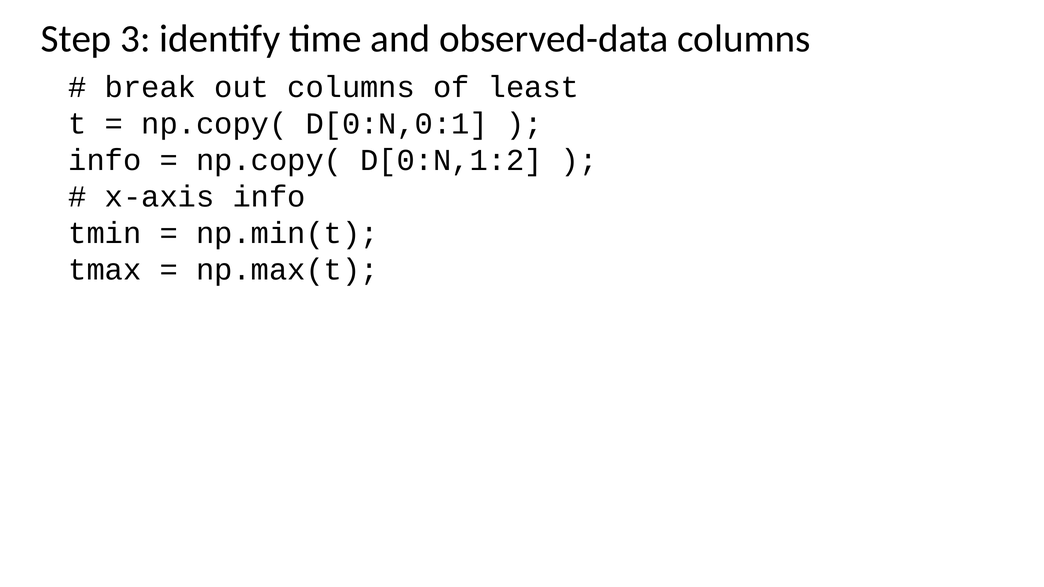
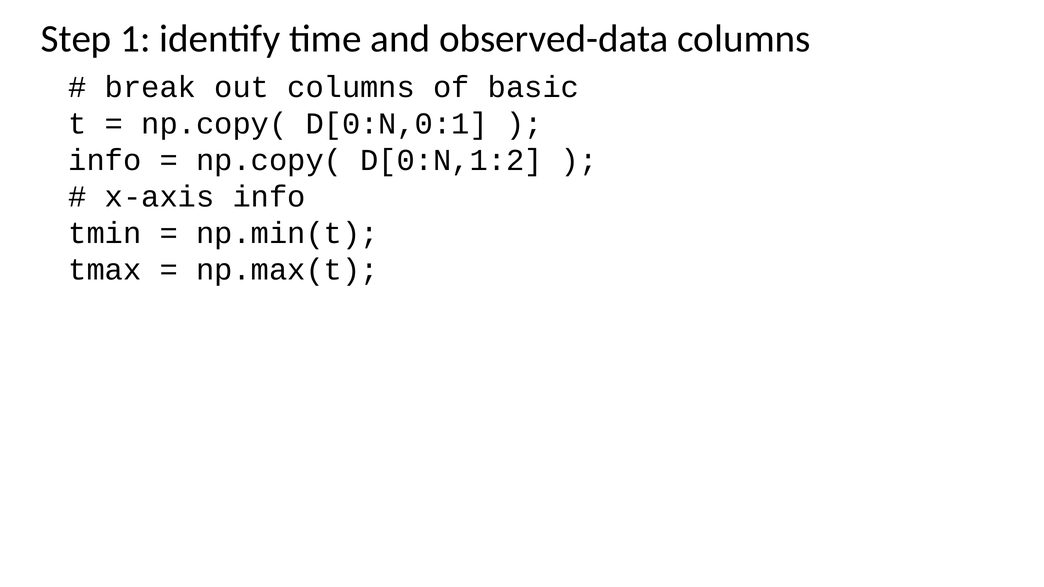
3: 3 -> 1 (135, 39)
least: least -> basic (534, 87)
